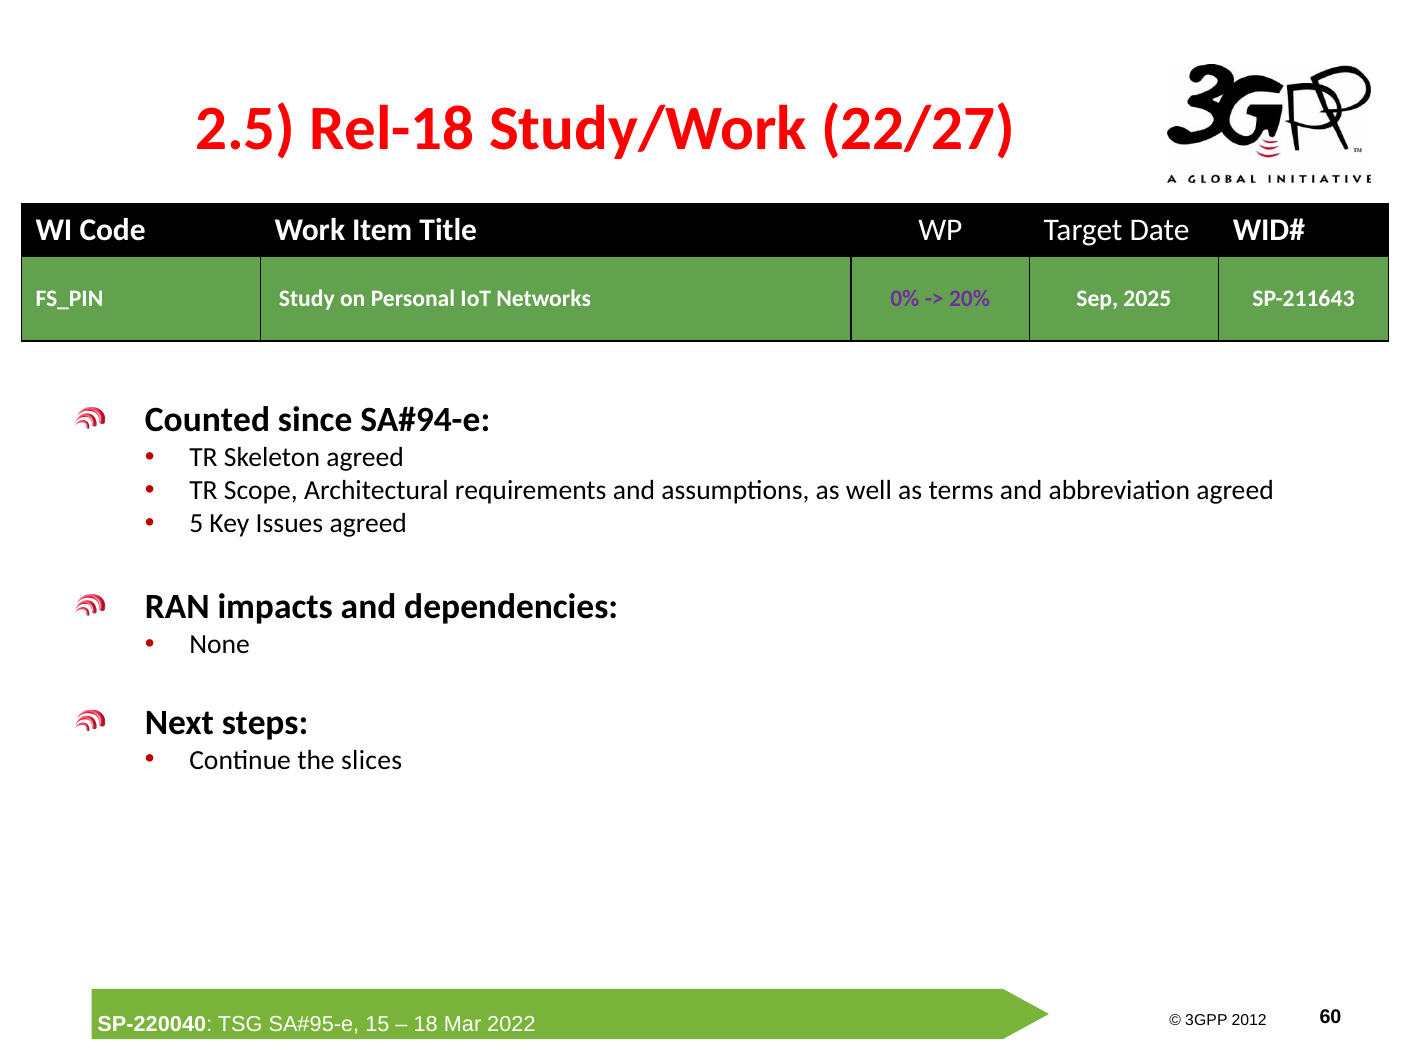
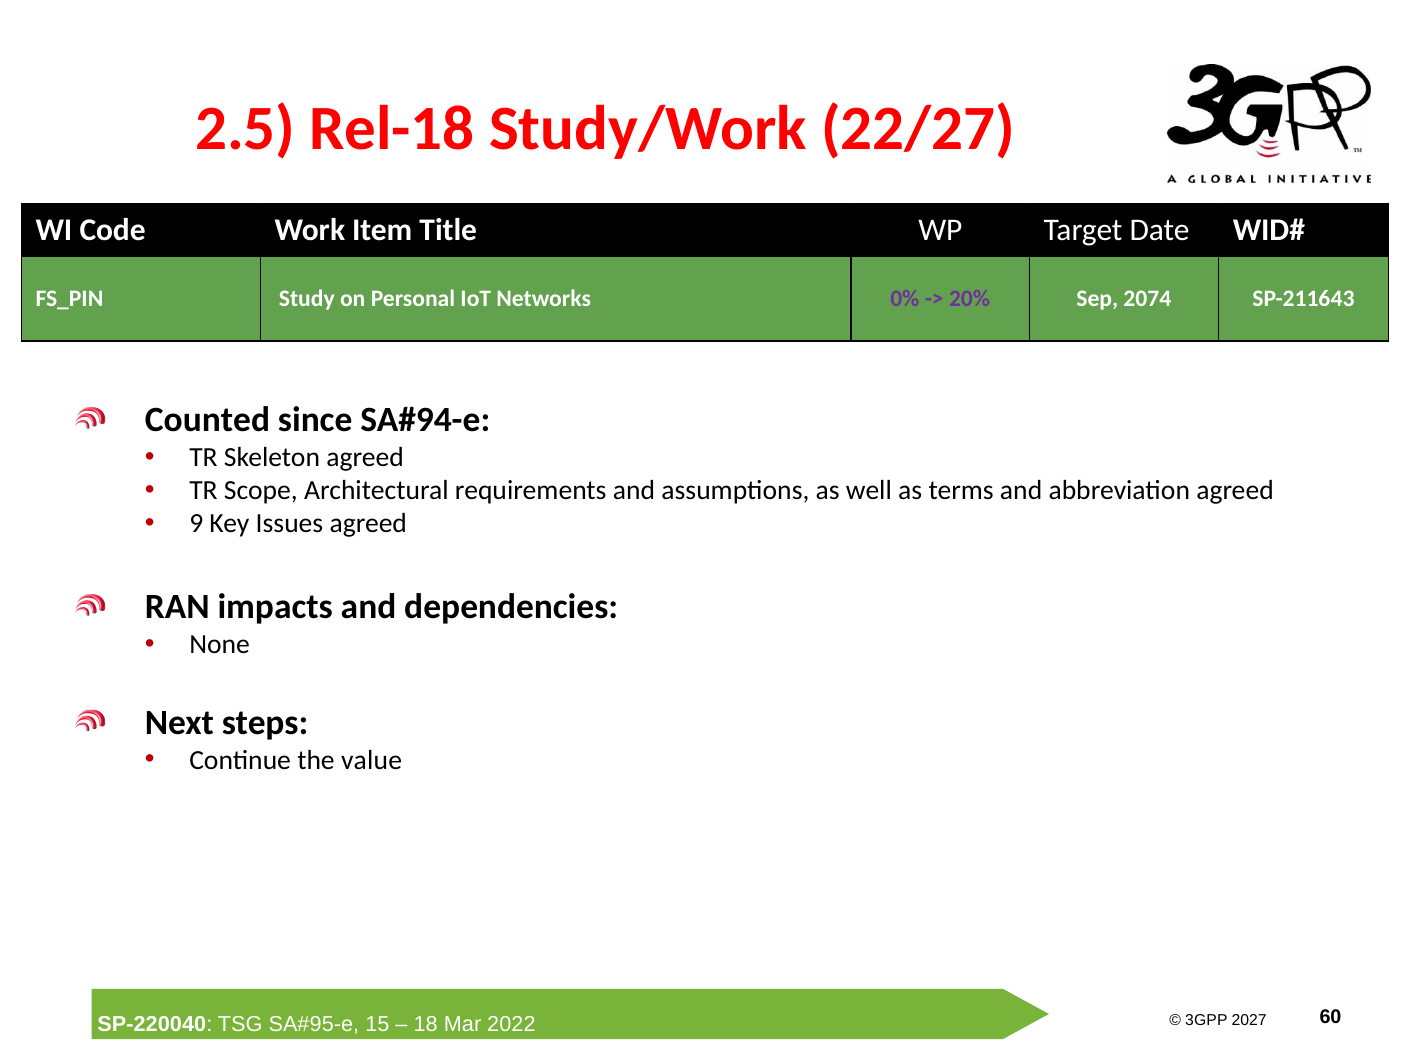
2025: 2025 -> 2074 (1147, 299)
5: 5 -> 9 (196, 524)
slices: slices -> value (372, 761)
2012: 2012 -> 2027 (1249, 1020)
